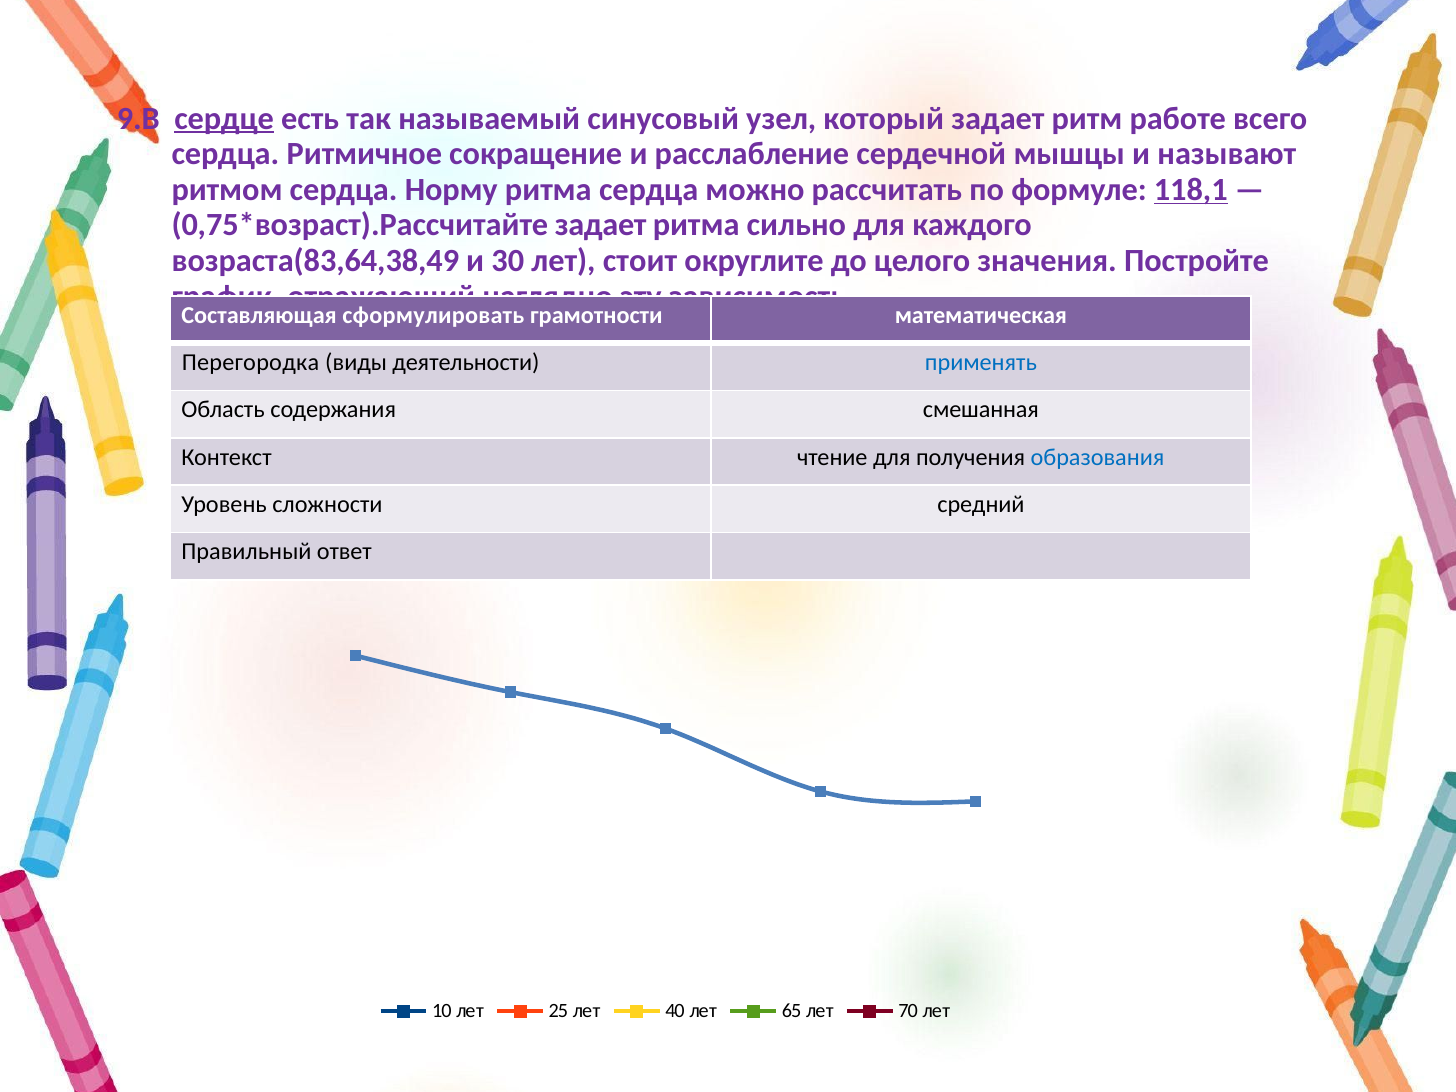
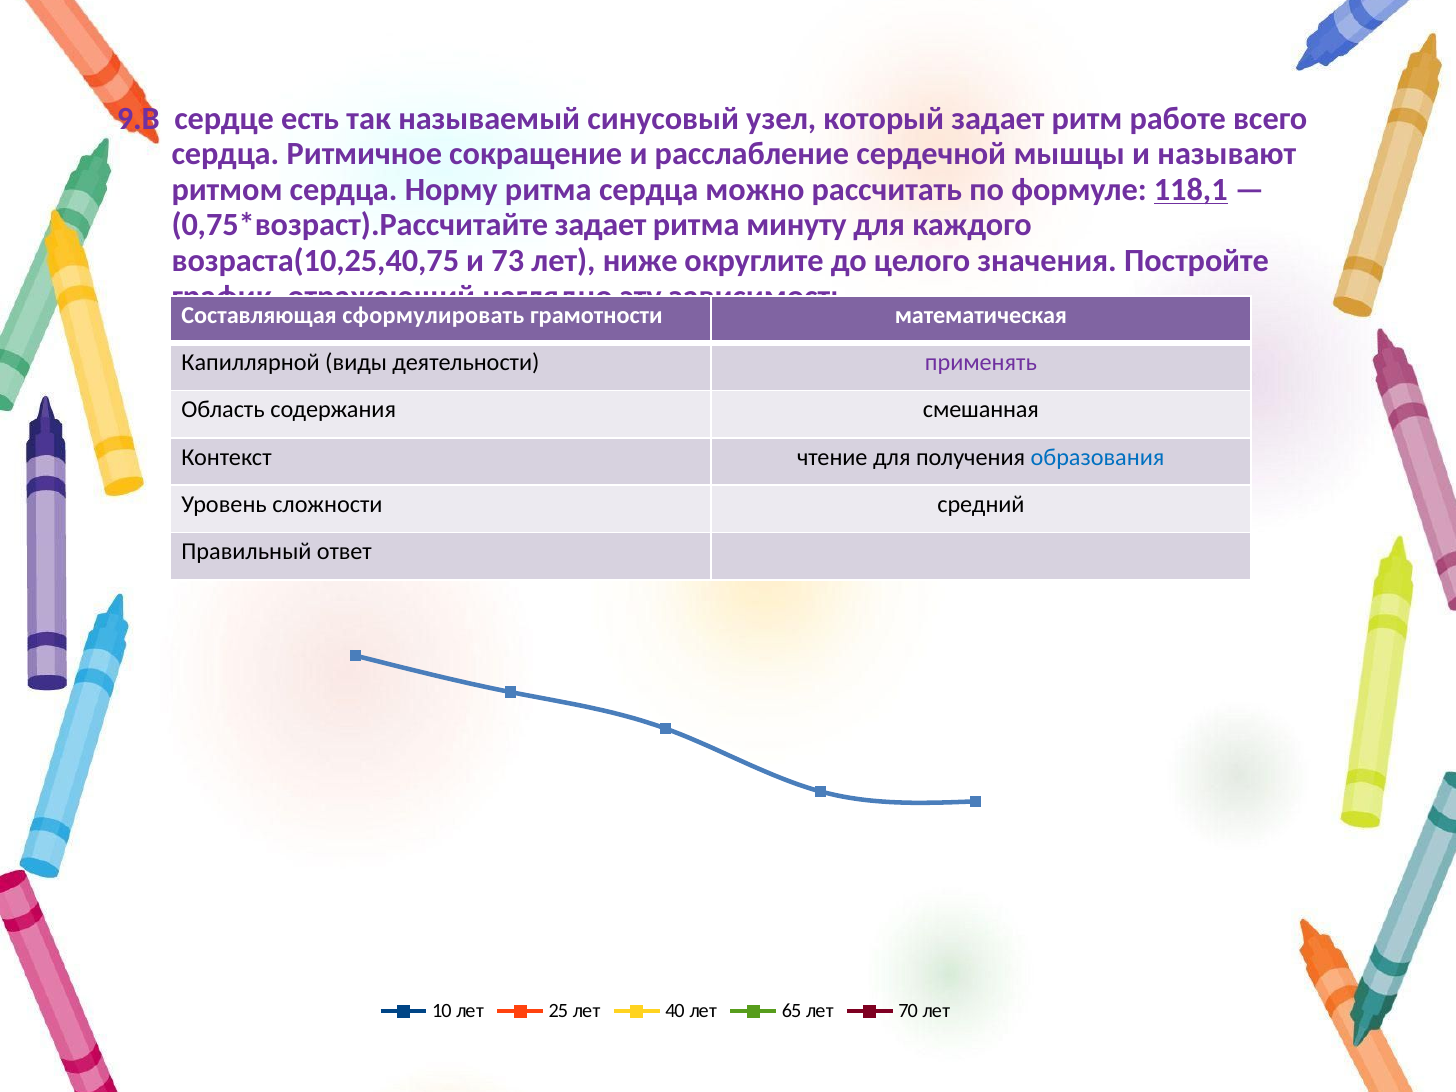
сердце underline: present -> none (224, 118)
сильно: сильно -> минуту (796, 225)
возраста(83,64,38,49: возраста(83,64,38,49 -> возраста(10,25,40,75 (315, 261)
30: 30 -> 73 (508, 261)
стоит: стоит -> ниже (640, 261)
Перегородка: Перегородка -> Капиллярной (251, 363)
применять colour: blue -> purple (981, 363)
